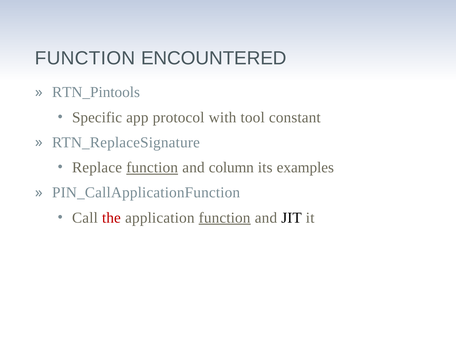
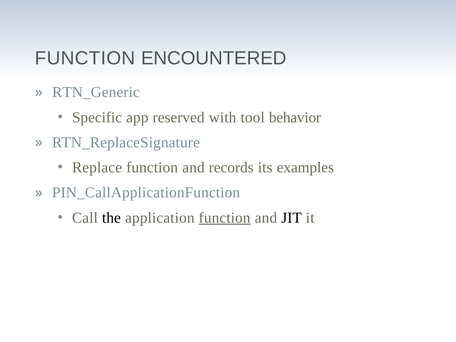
RTN_Pintools: RTN_Pintools -> RTN_Generic (96, 92)
protocol: protocol -> reserved (179, 117)
constant: constant -> behavior (295, 117)
function underline: present -> none (152, 168)
column: column -> records (231, 168)
the colour: red -> black (111, 218)
